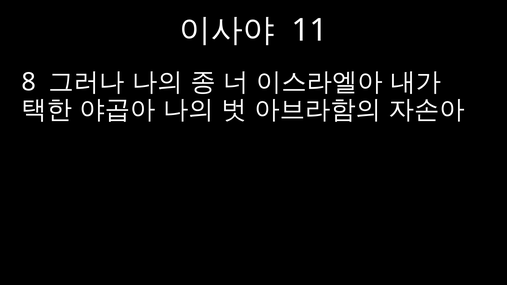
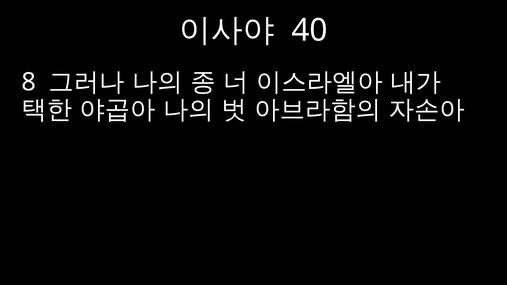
11: 11 -> 40 (310, 31)
